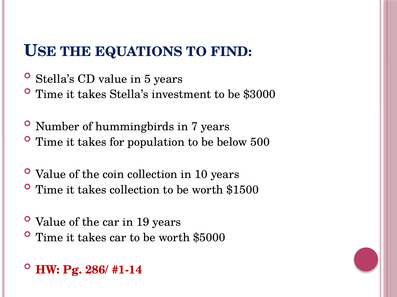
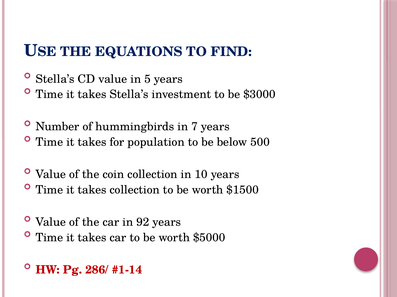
19: 19 -> 92 (143, 223)
